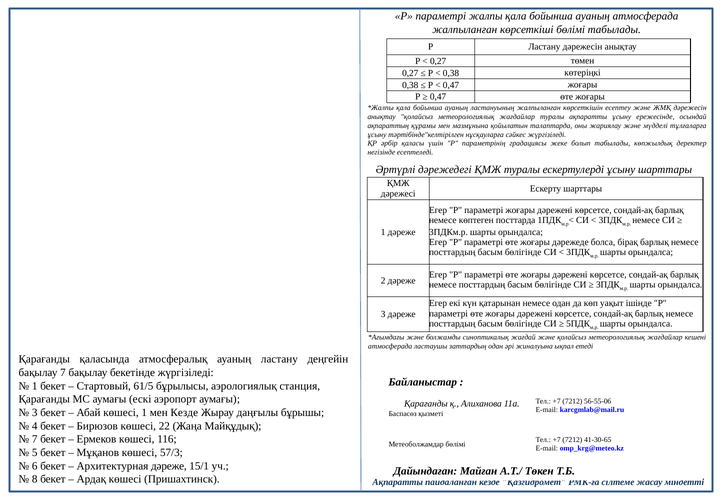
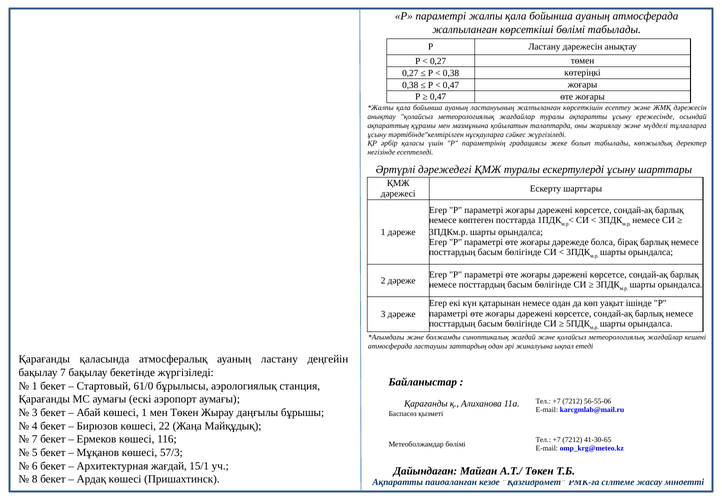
61/5: 61/5 -> 61/0 (143, 386)
мен Кезде: Кезде -> Төкен (184, 413)
Архитектурная дәреже: дәреже -> жағдай (169, 466)
